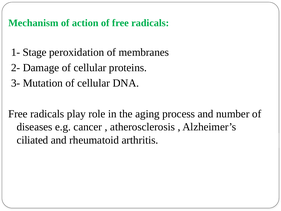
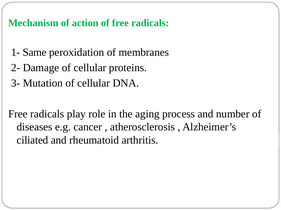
Stage: Stage -> Same (35, 52)
